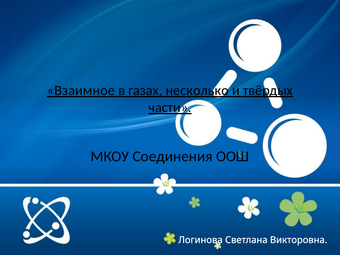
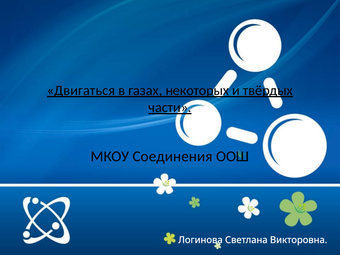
Взаимное: Взаимное -> Двигаться (81, 91)
несколько: несколько -> некоторых (197, 91)
